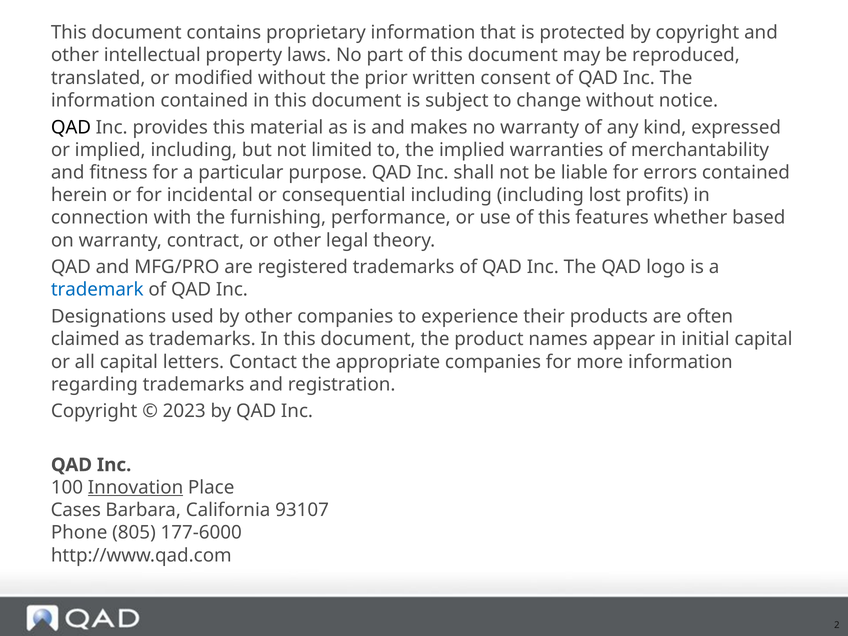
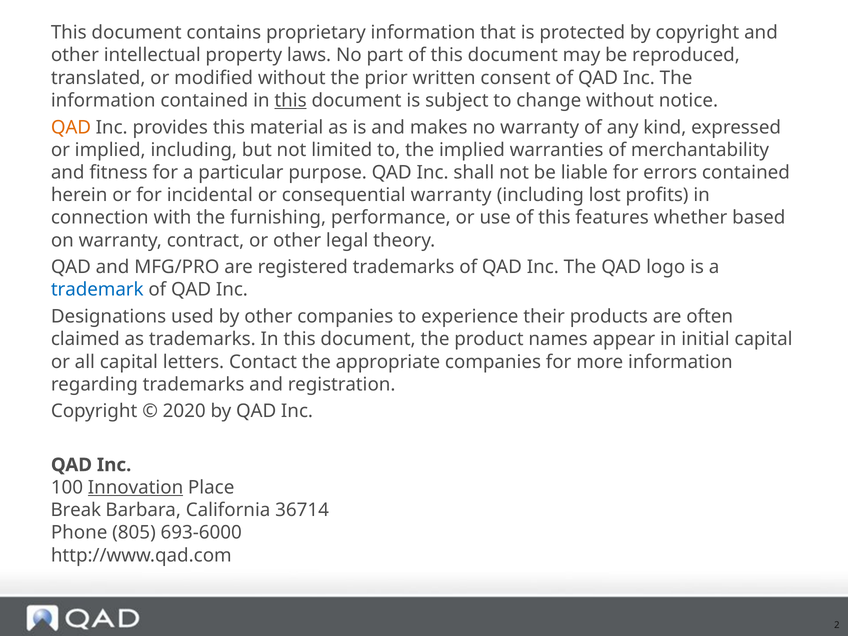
this underline: none -> present (291, 100)
QAD colour: black -> orange (71, 127)
consequential including: including -> warranty (451, 195)
2023: 2023 -> 2020 (184, 411)
Cases: Cases -> Break (76, 510)
93107: 93107 -> 36714 (302, 510)
177-6000: 177-6000 -> 693-6000 (201, 533)
